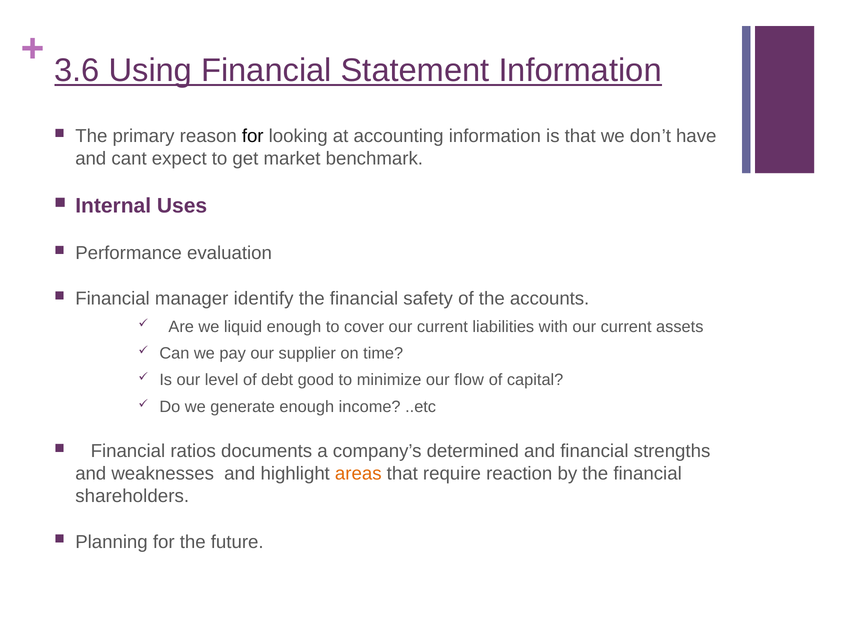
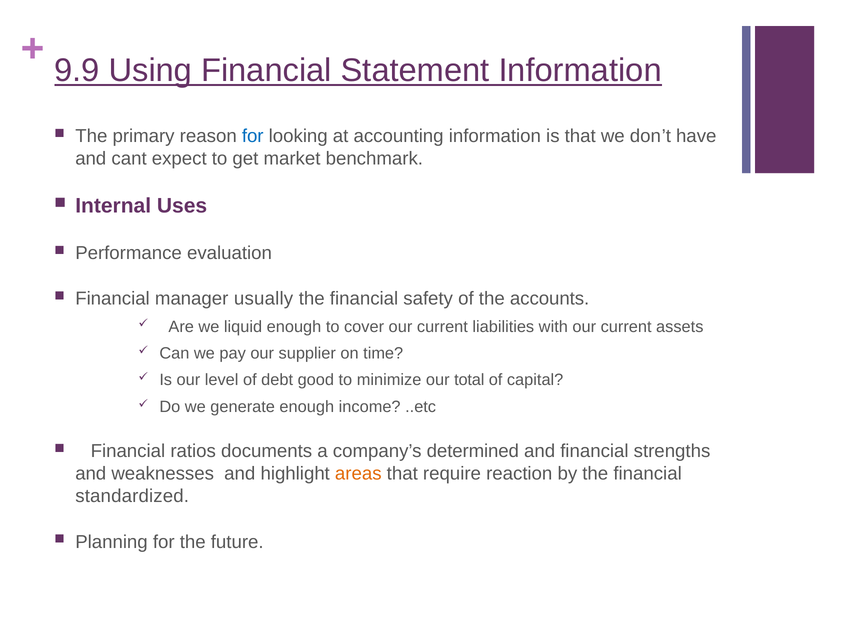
3.6: 3.6 -> 9.9 (77, 71)
for colour: black -> blue (253, 136)
identify: identify -> usually (264, 299)
flow: flow -> total (469, 380)
shareholders: shareholders -> standardized (132, 496)
